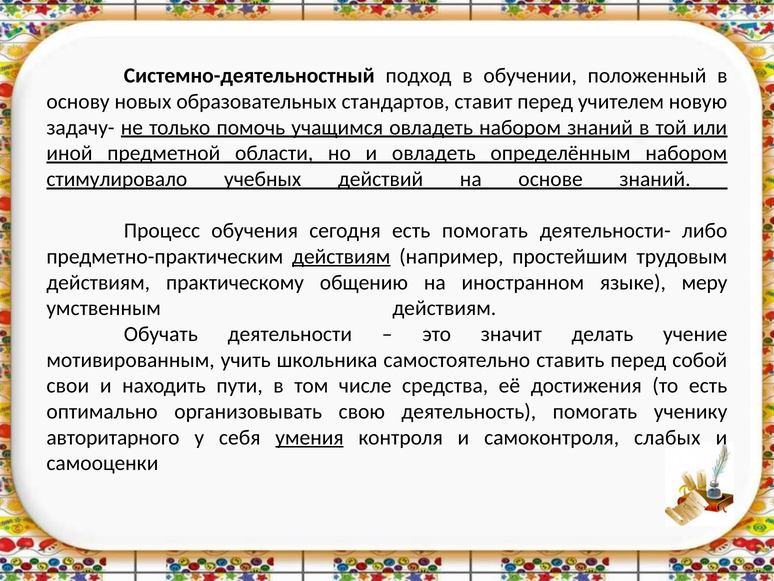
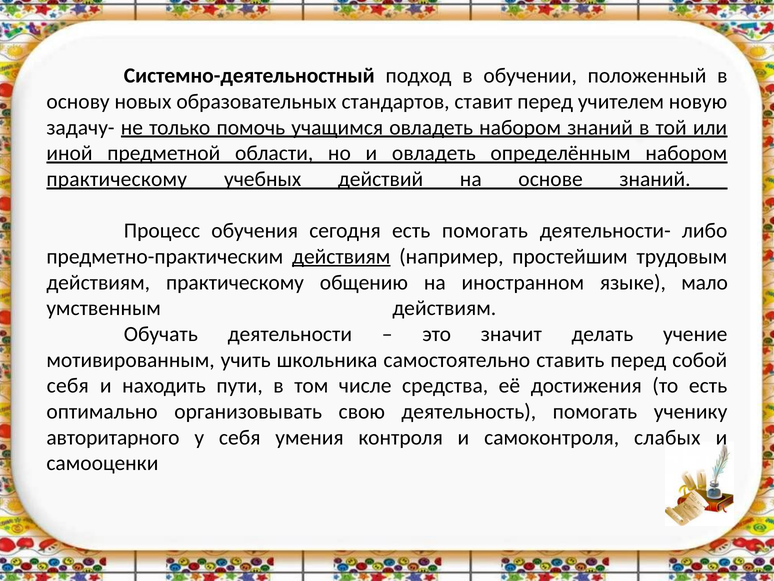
стимулировало: стимулировало -> практическому (117, 179)
меру: меру -> мало (705, 282)
свои: свои -> себя (68, 385)
умения underline: present -> none (309, 437)
